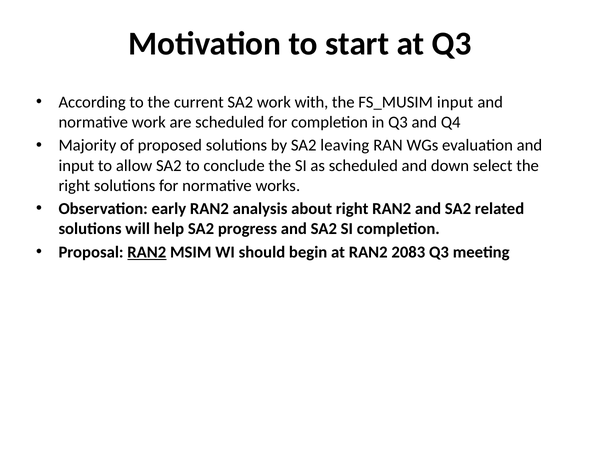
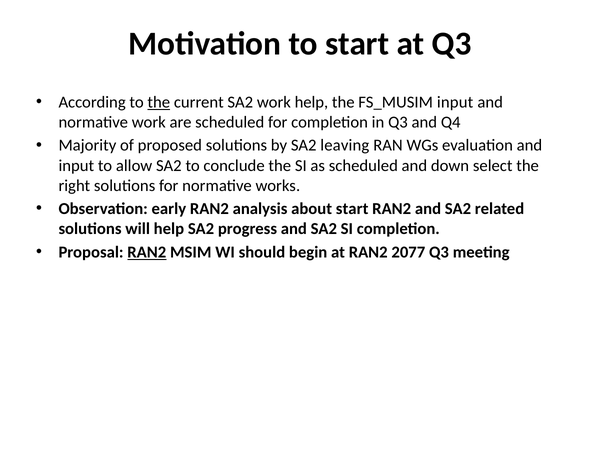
the underline: none -> present (159, 102)
work with: with -> help (311, 102)
about right: right -> start (352, 209)
2083: 2083 -> 2077 (408, 252)
